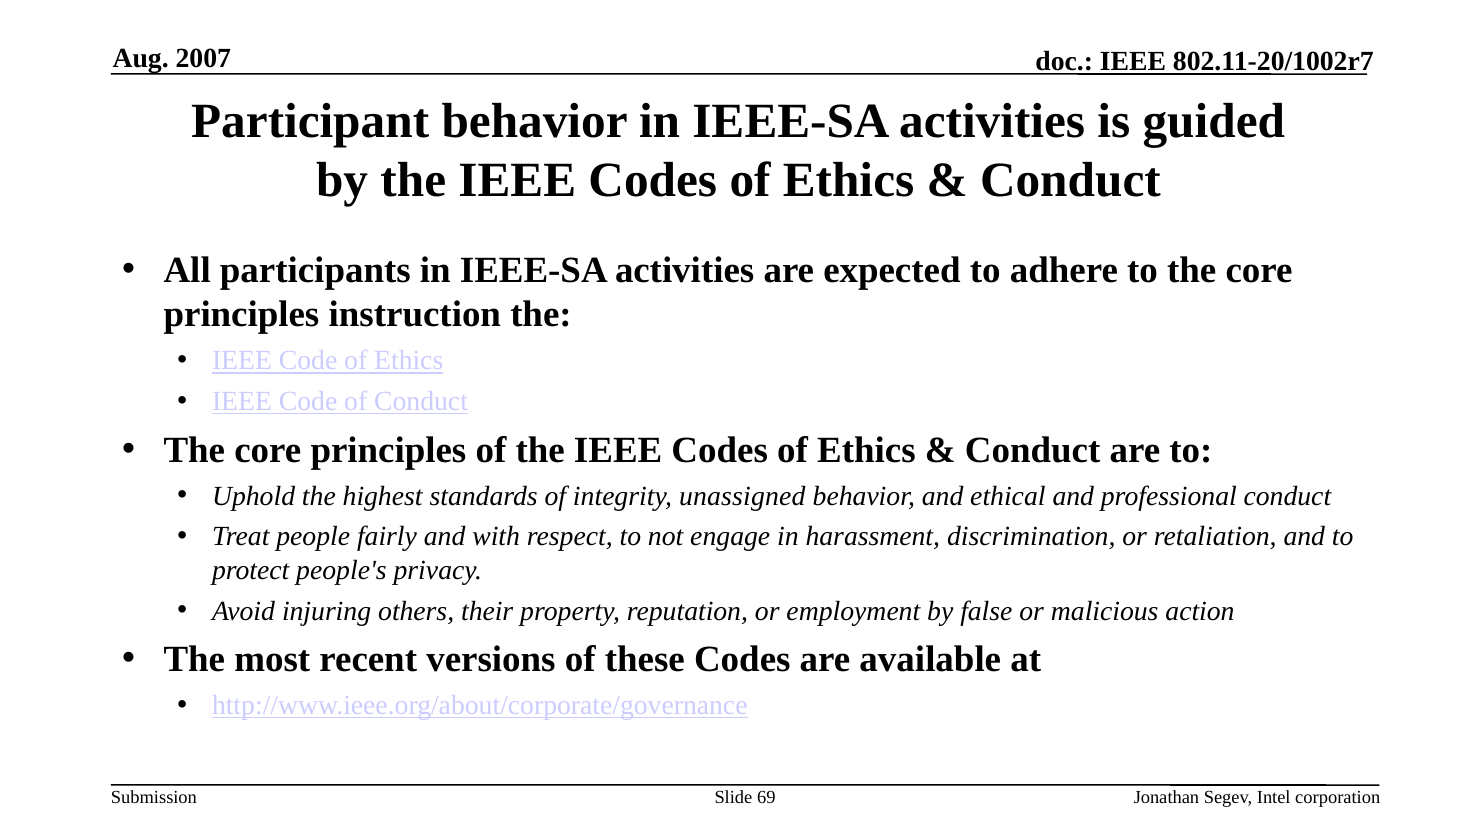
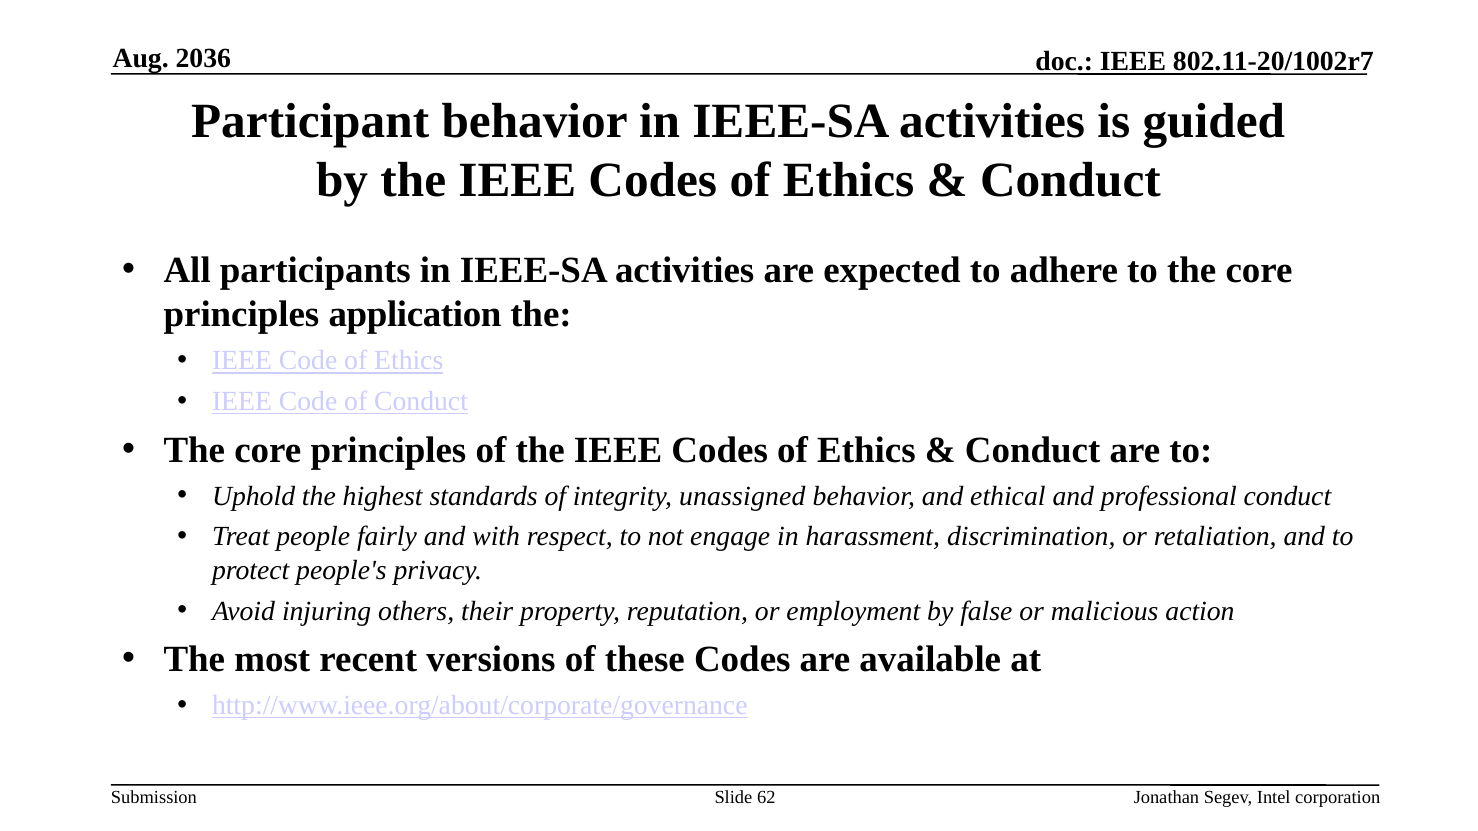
2007: 2007 -> 2036 (203, 59)
instruction: instruction -> application (415, 315)
69: 69 -> 62 (766, 797)
